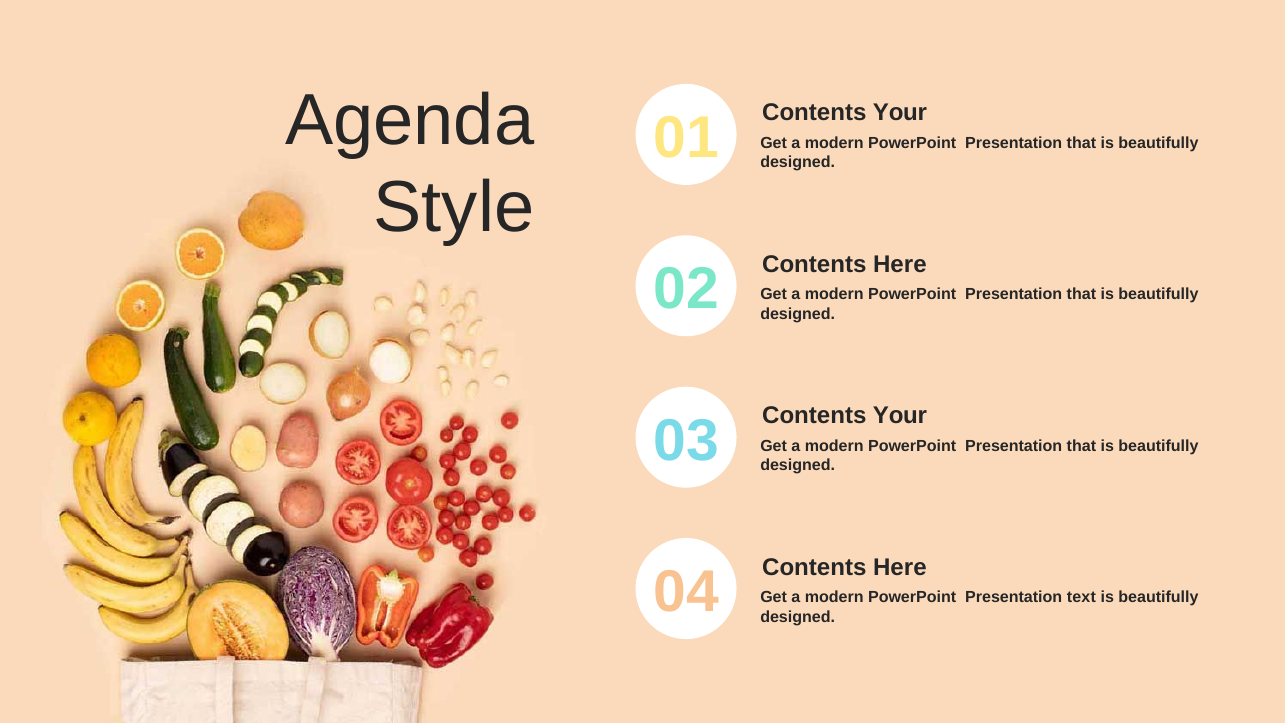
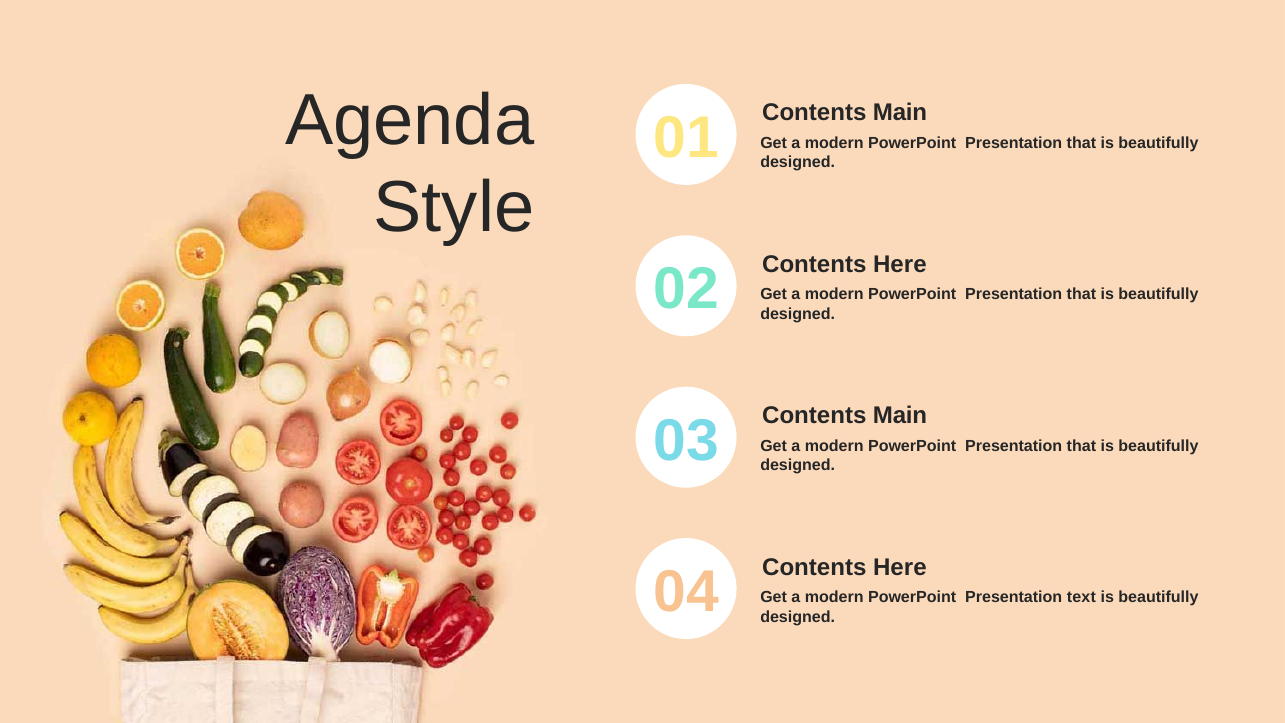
Your: Your -> Main (900, 113)
Your: Your -> Main (900, 416)
